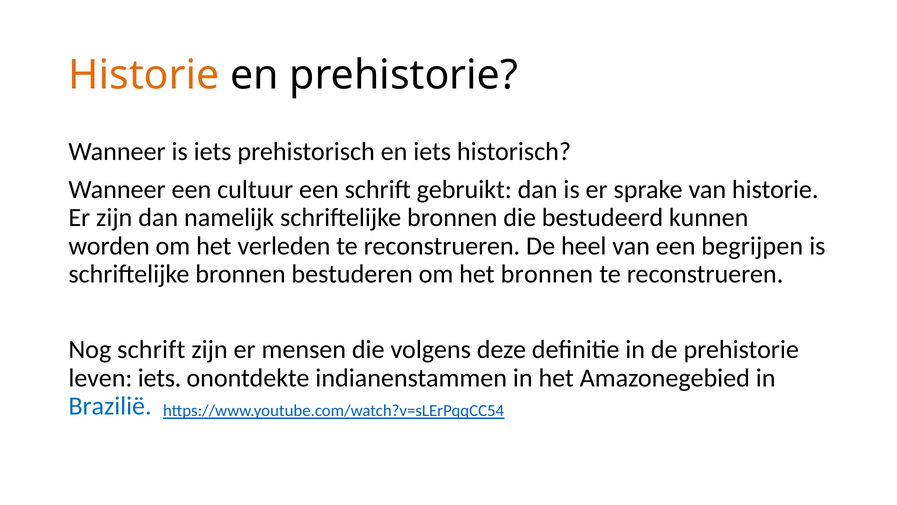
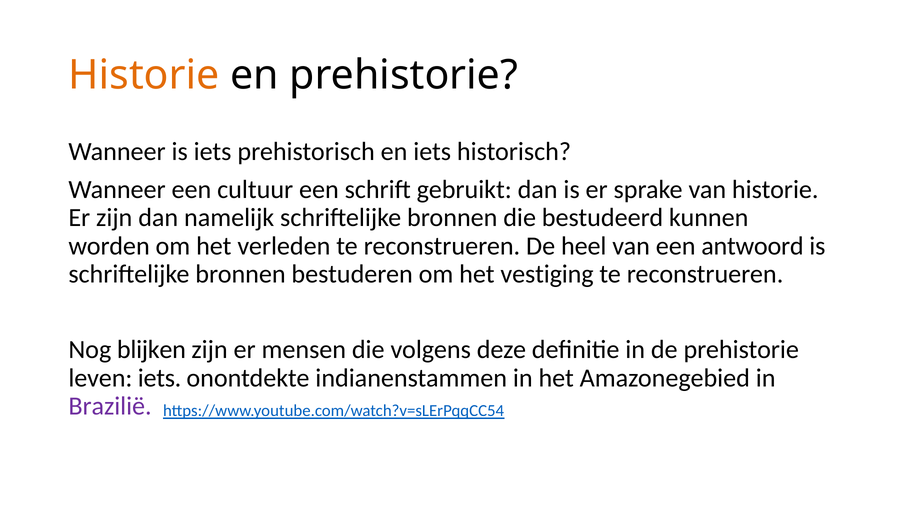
begrijpen: begrijpen -> antwoord (752, 246)
het bronnen: bronnen -> vestiging (547, 274)
Nog schrift: schrift -> blijken (151, 349)
Brazilië colour: blue -> purple (110, 406)
